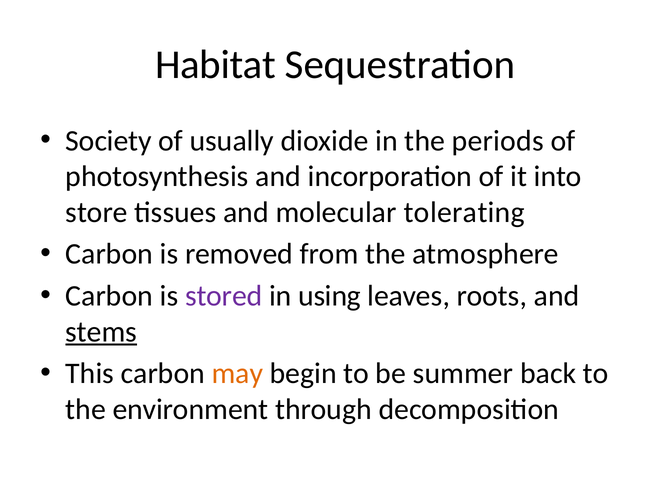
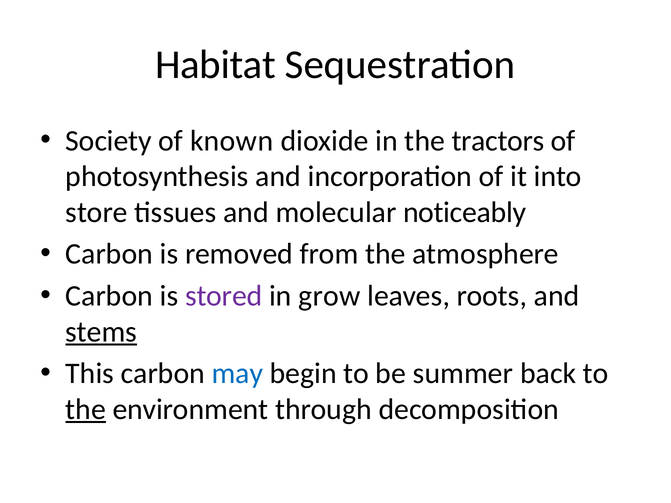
usually: usually -> known (232, 141)
periods: periods -> tractors (498, 141)
tolerating: tolerating -> noticeably (465, 212)
using: using -> grow (329, 296)
may colour: orange -> blue (237, 374)
the underline: none -> present (86, 409)
